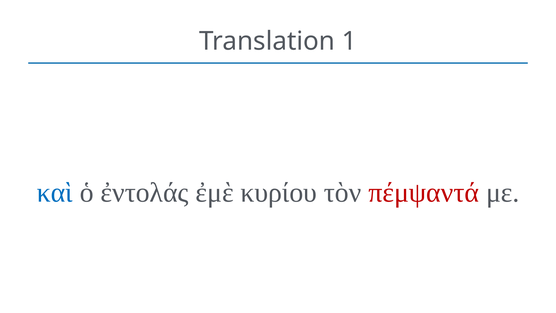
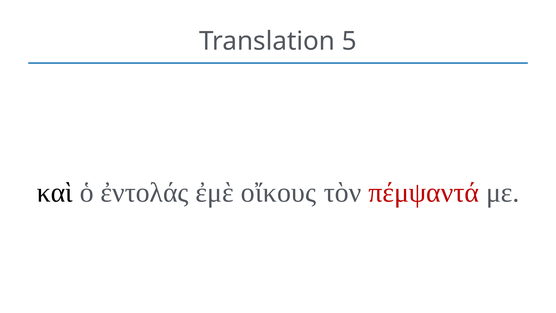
1: 1 -> 5 (349, 41)
καὶ colour: blue -> black (55, 193)
κυρίου: κυρίου -> οἴκους (279, 193)
